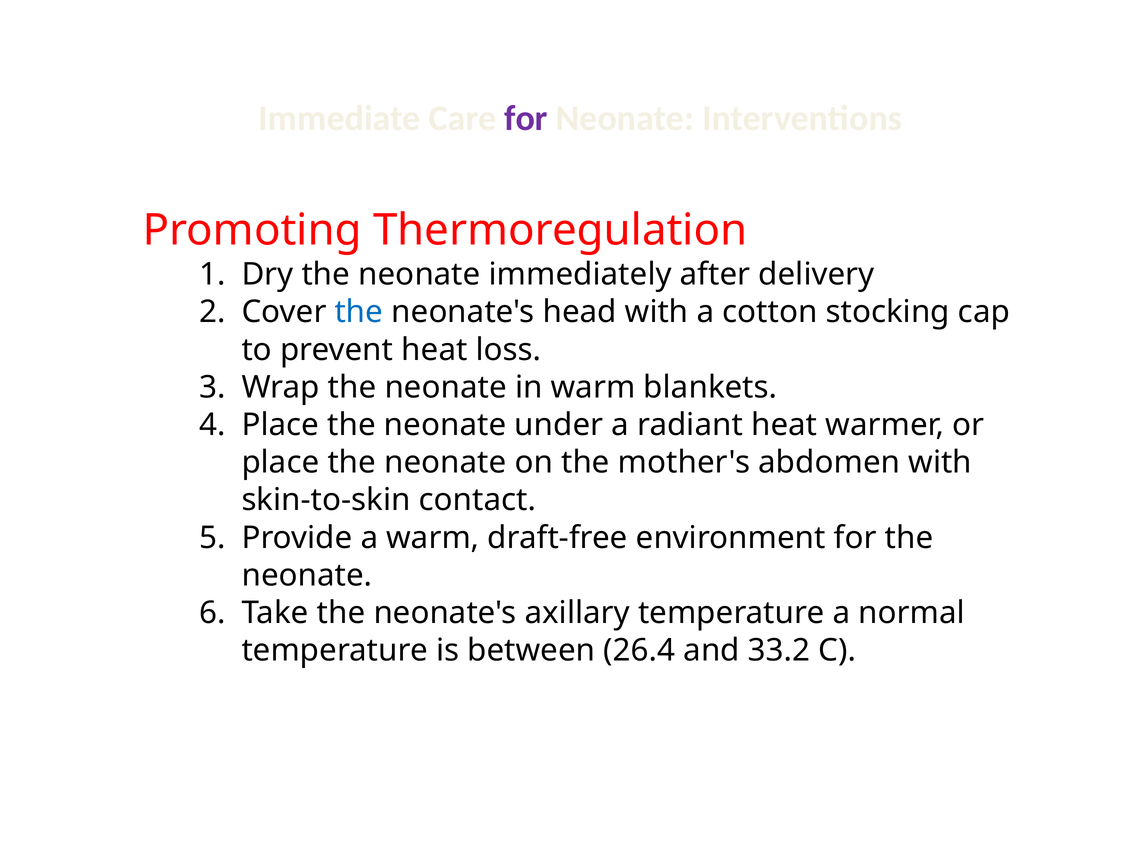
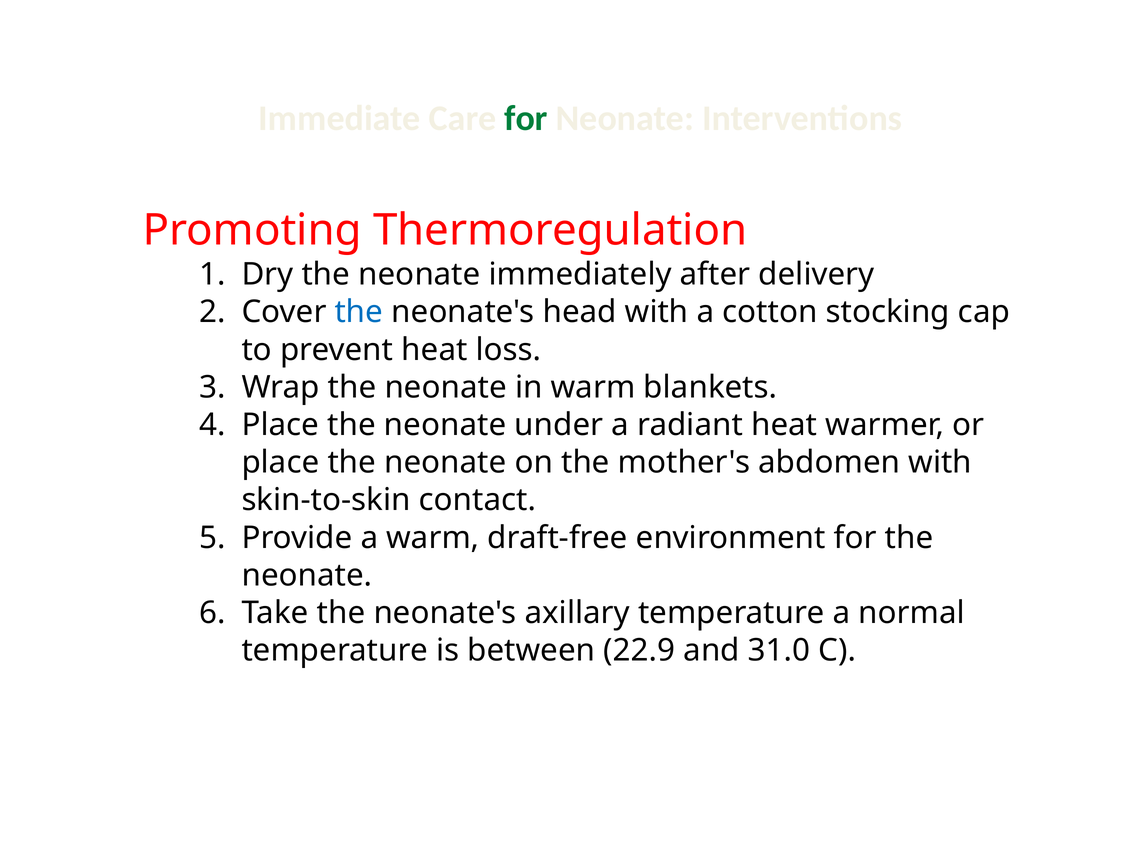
for colour: purple -> green (526, 119)
26.4: 26.4 -> 22.9 (639, 651)
33.2: 33.2 -> 31.0 (779, 651)
